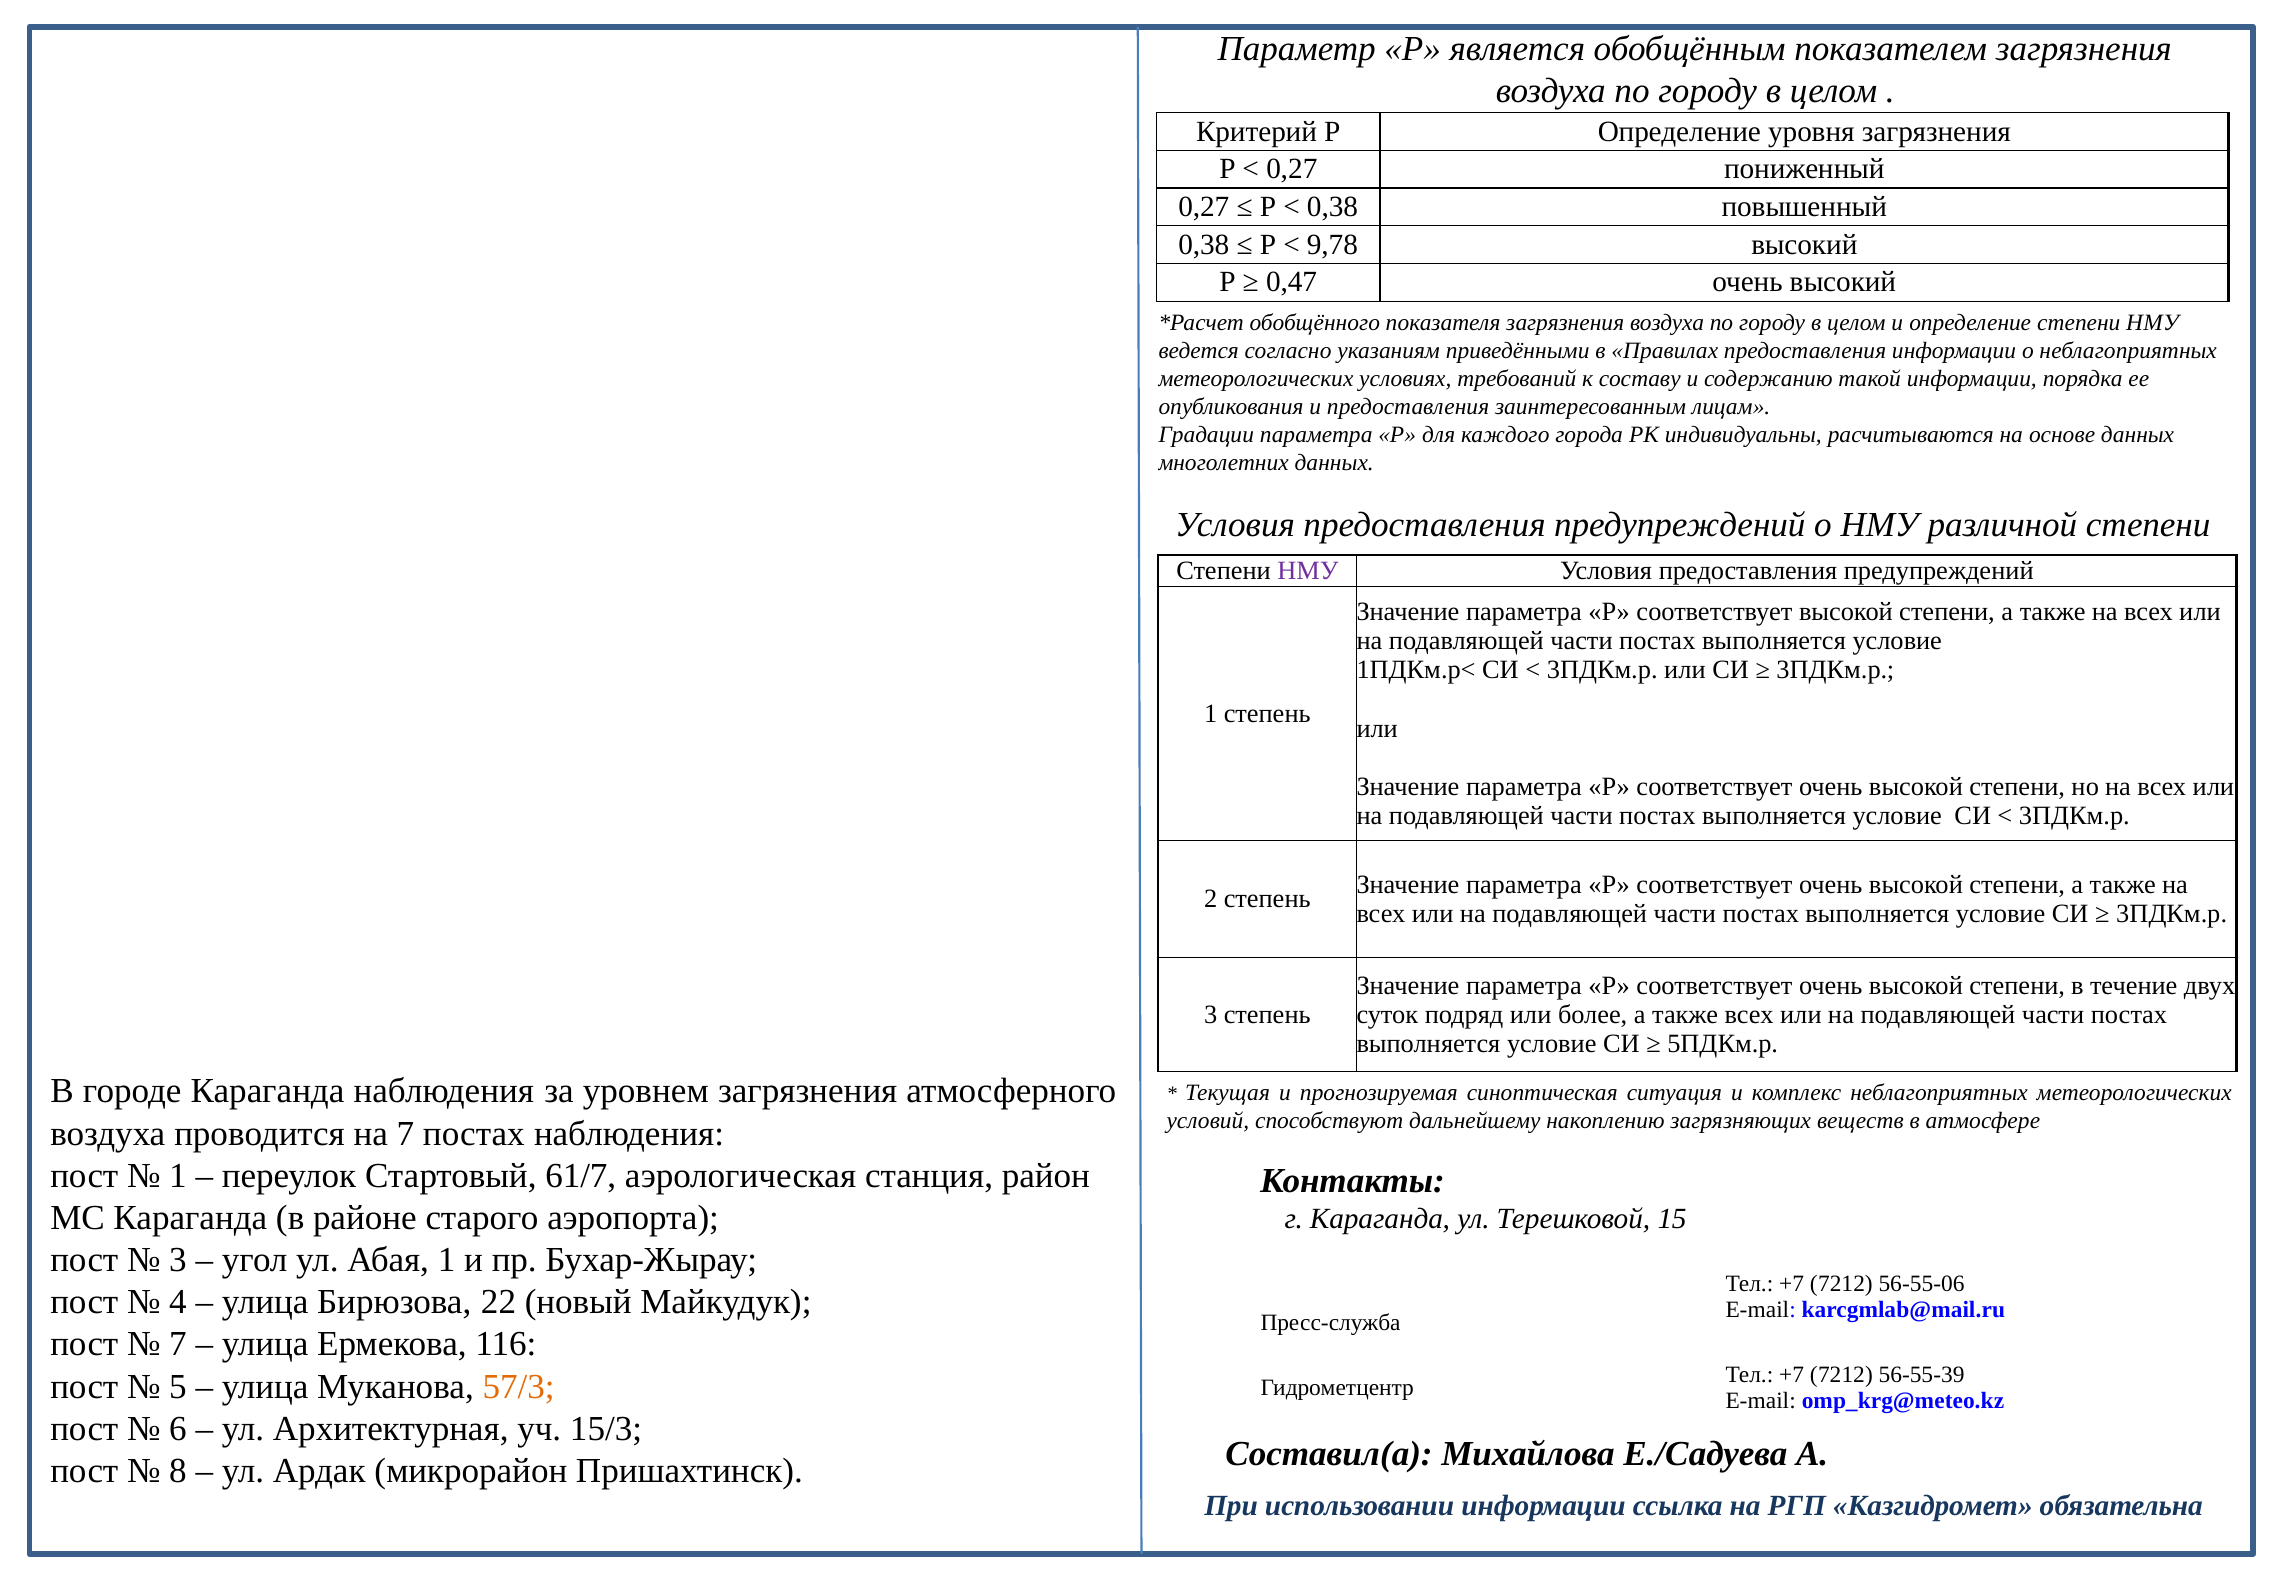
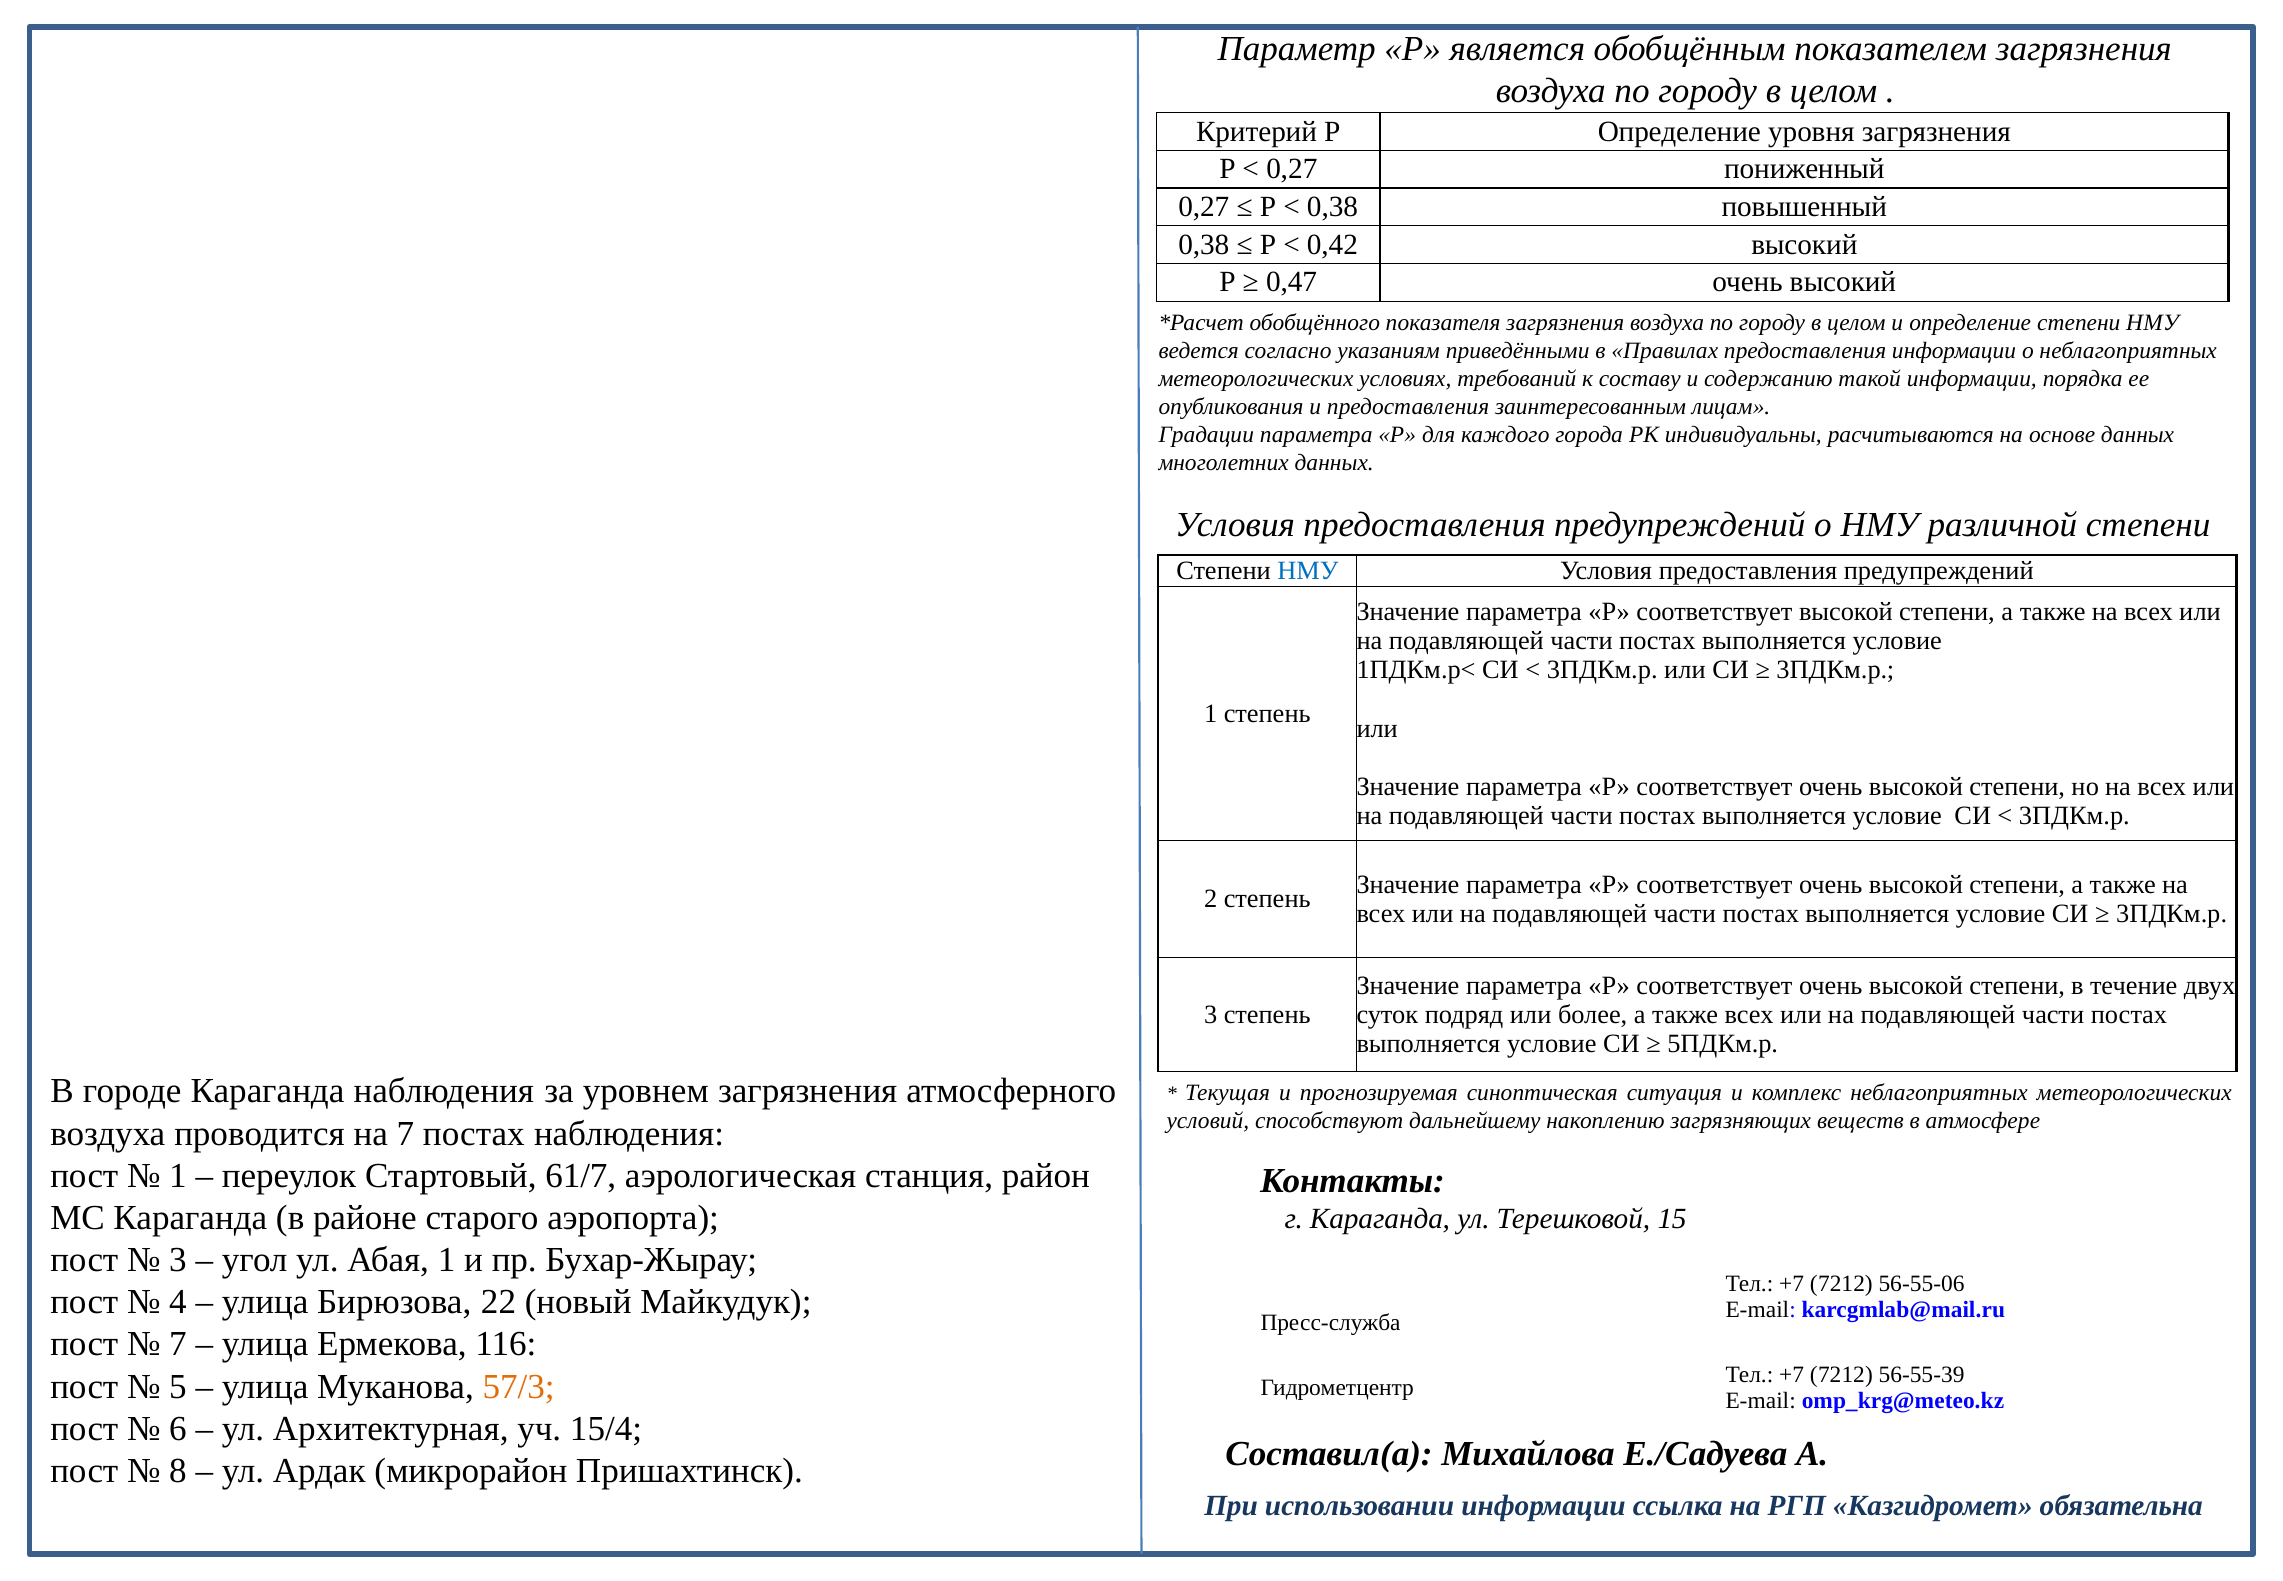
9,78: 9,78 -> 0,42 (1332, 244)
НМУ colour: purple -> blue (1308, 571)
15/3: 15/3 -> 15/4 (606, 1428)
